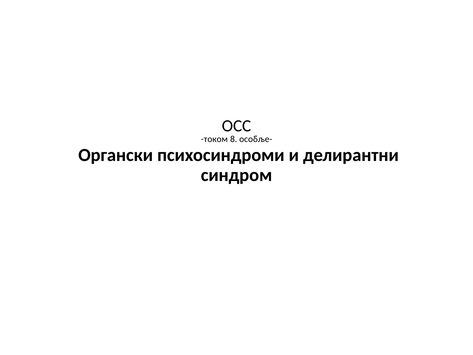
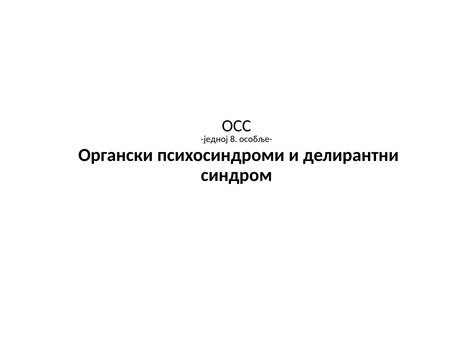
током: током -> једној (214, 139)
